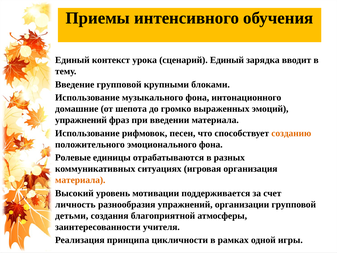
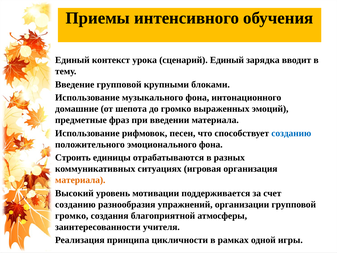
упражнений: упражнений -> предметные (81, 120)
созданию colour: orange -> blue (291, 133)
Ролевые: Ролевые -> Строить (73, 157)
личность: личность -> созданию (75, 204)
детьми: детьми -> громко (72, 215)
